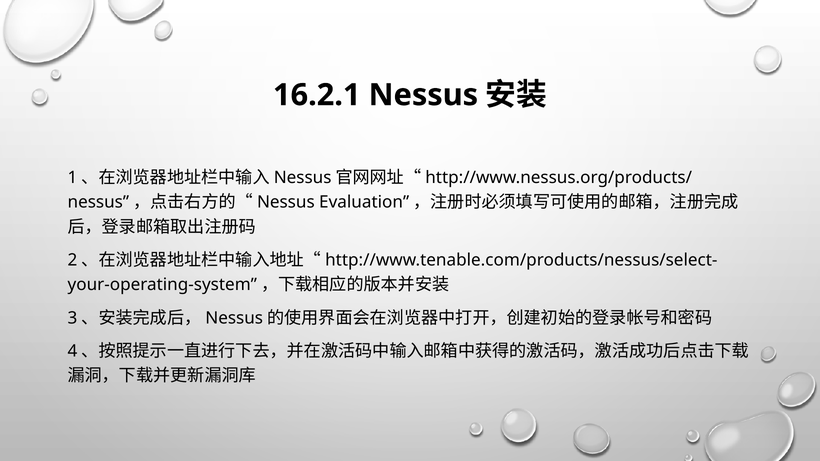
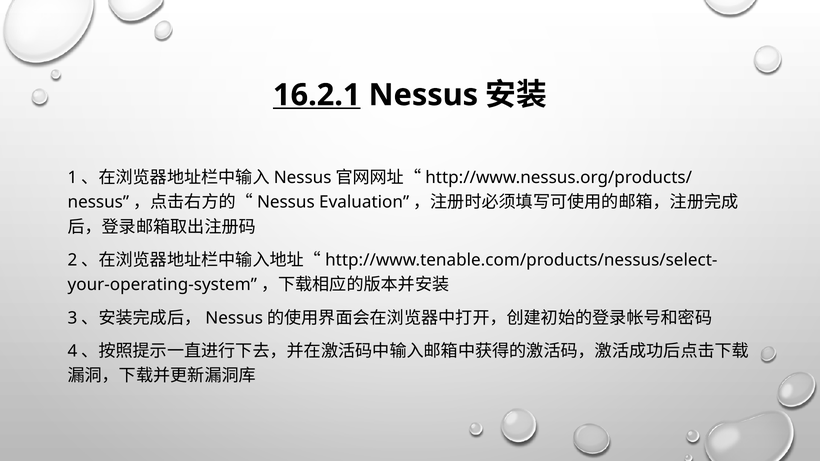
16.2.1 underline: none -> present (317, 95)
